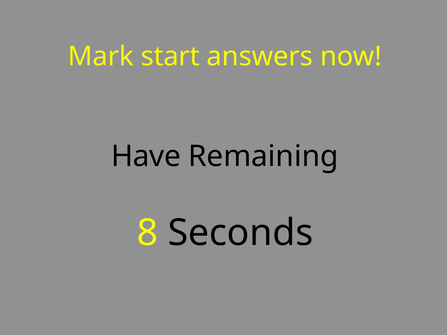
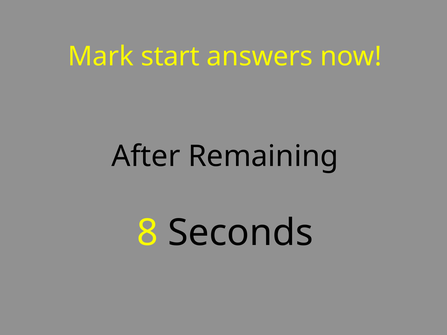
Have: Have -> After (146, 157)
